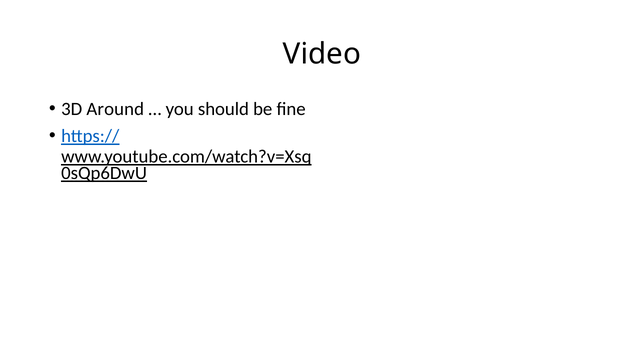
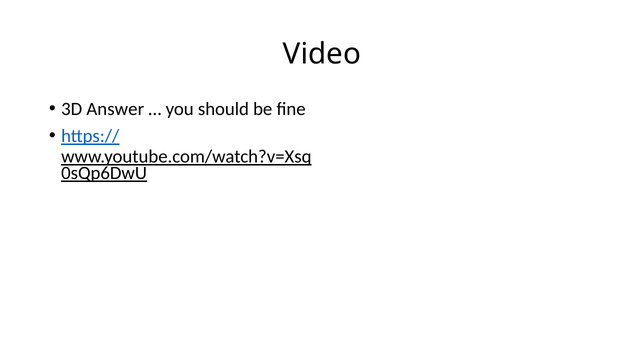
Around: Around -> Answer (115, 109)
